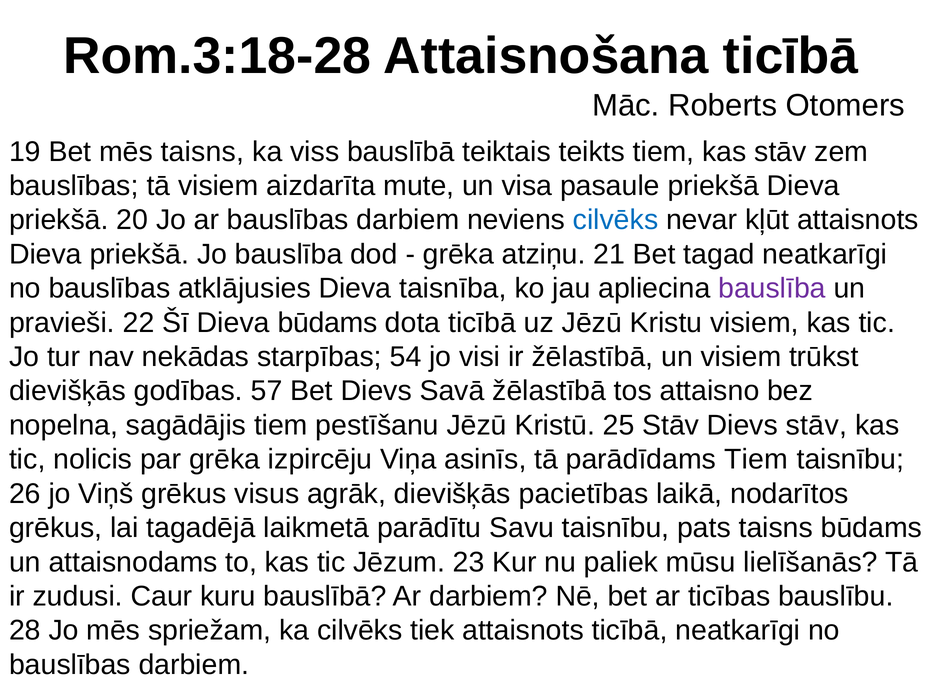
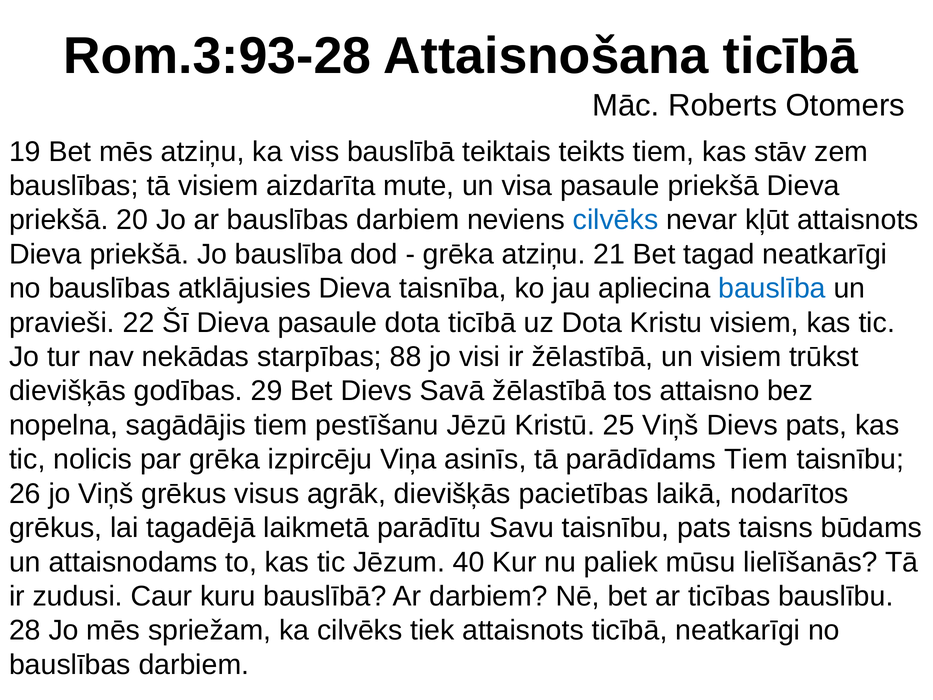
Rom.3:18-28: Rom.3:18-28 -> Rom.3:93-28 (217, 56)
mēs taisns: taisns -> atziņu (203, 152)
bauslība colour: purple -> blue (772, 288)
Dieva būdams: būdams -> pasaule (327, 323)
uz Jēzū: Jēzū -> Dota (592, 323)
54: 54 -> 88 (406, 357)
57: 57 -> 29 (267, 391)
25 Stāv: Stāv -> Viņš (671, 425)
Dievs stāv: stāv -> pats (816, 425)
23: 23 -> 40 (469, 562)
